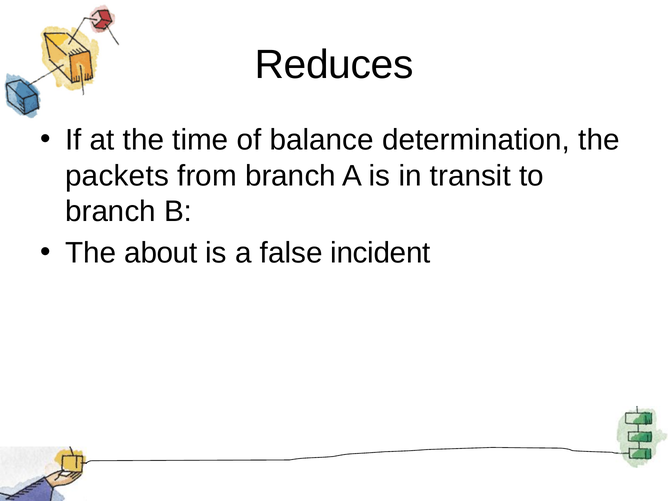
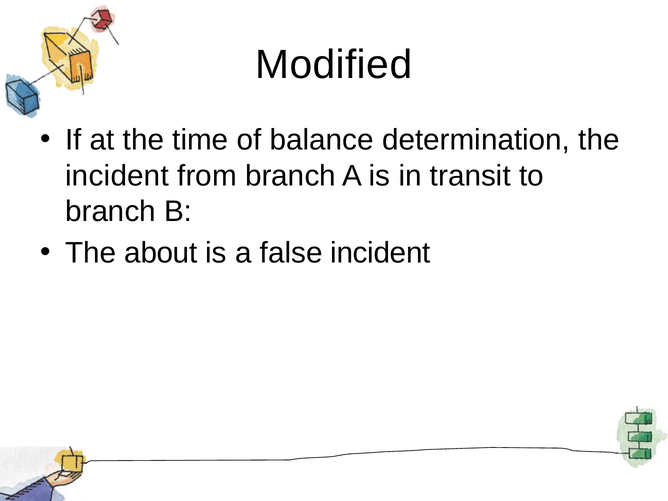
Reduces: Reduces -> Modified (334, 65)
packets: packets -> incident (117, 176)
